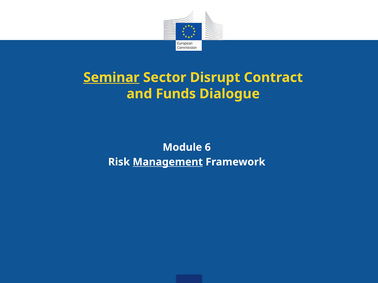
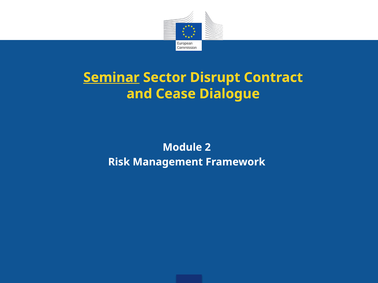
Funds: Funds -> Cease (176, 94)
6: 6 -> 2 (208, 148)
Management underline: present -> none (168, 162)
